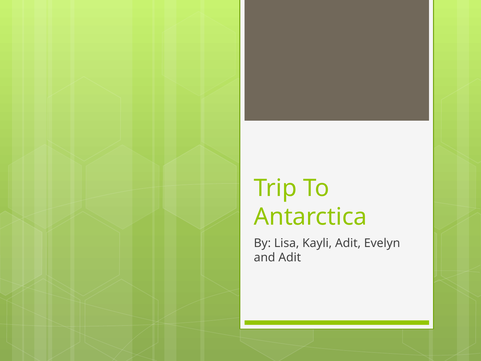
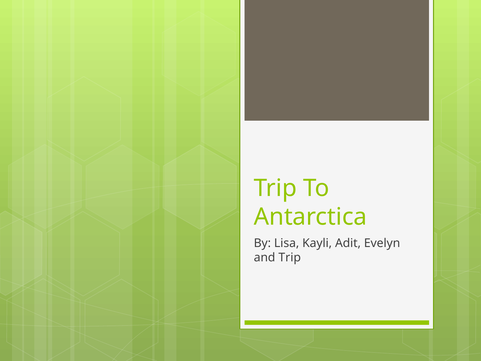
and Adit: Adit -> Trip (290, 257)
